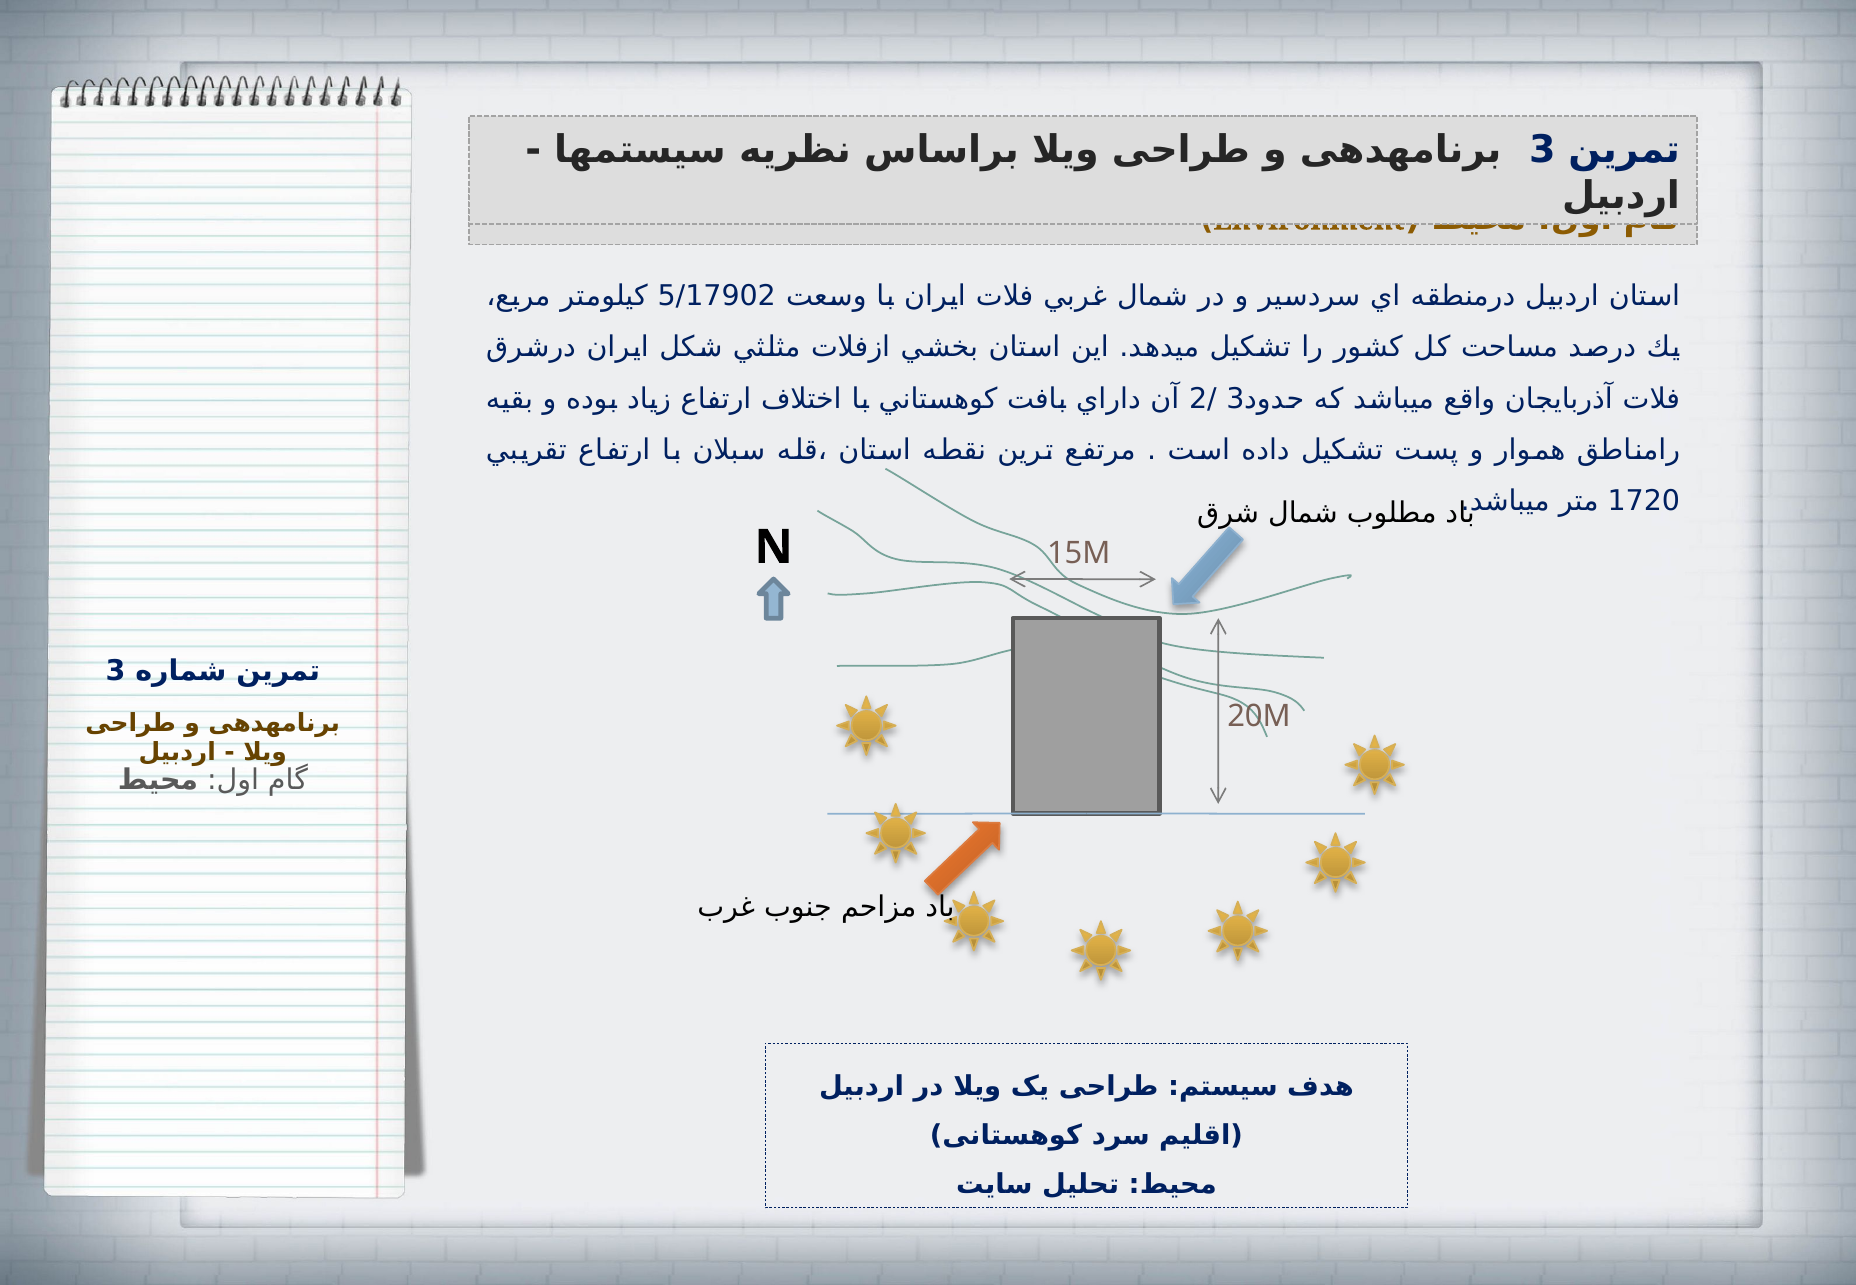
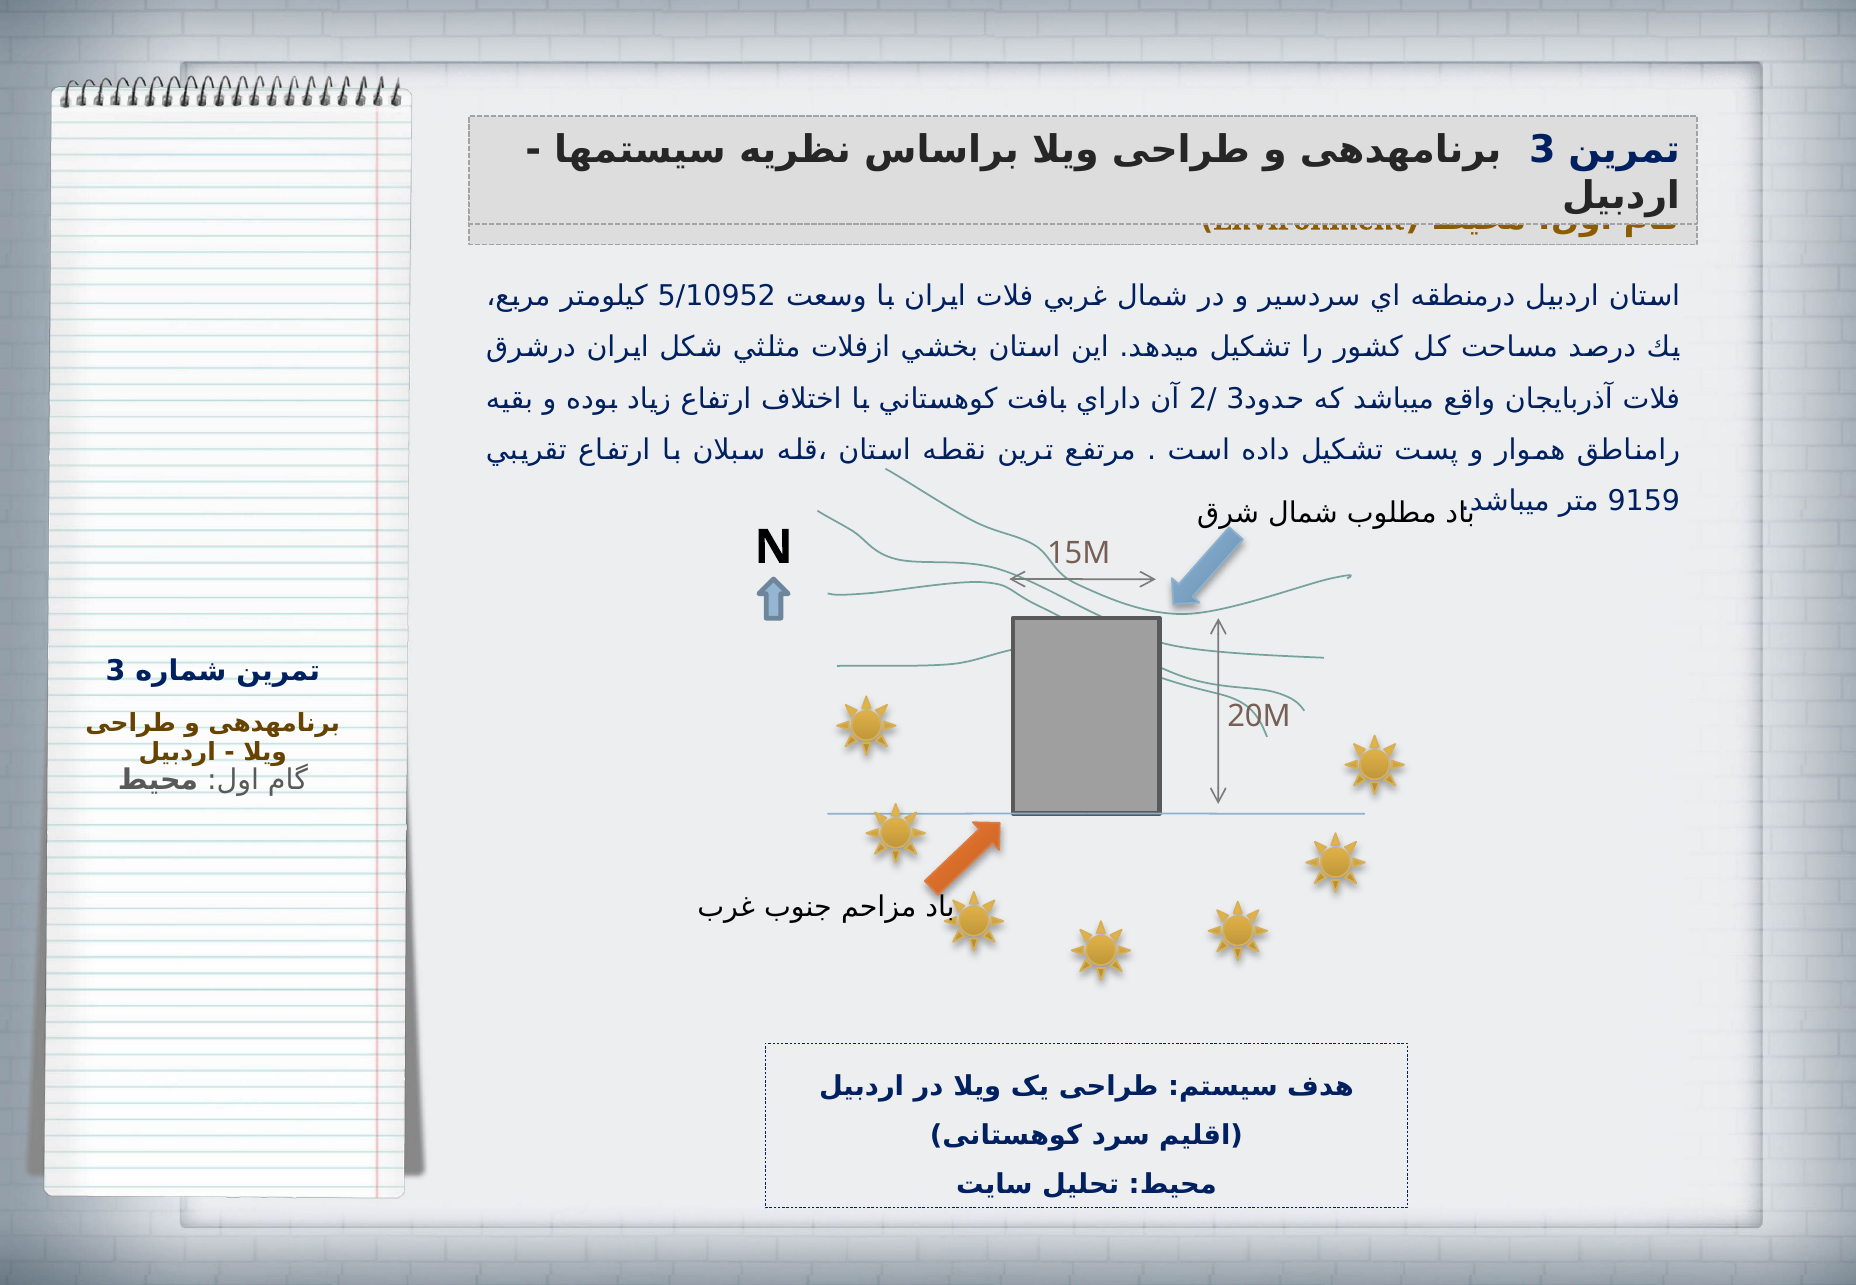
5/17902: 5/17902 -> 5/10952 (717, 296)
1720: 1720 -> 9159 (1644, 501)
